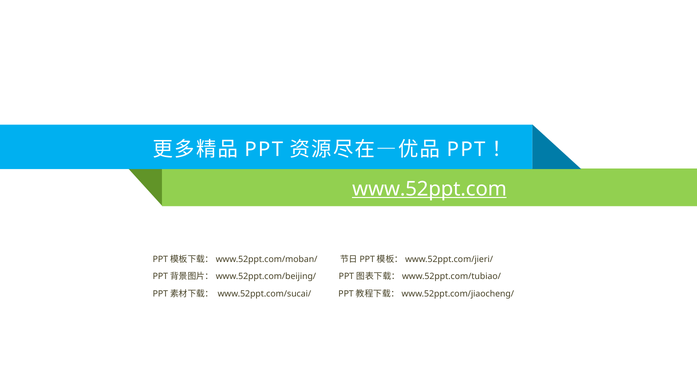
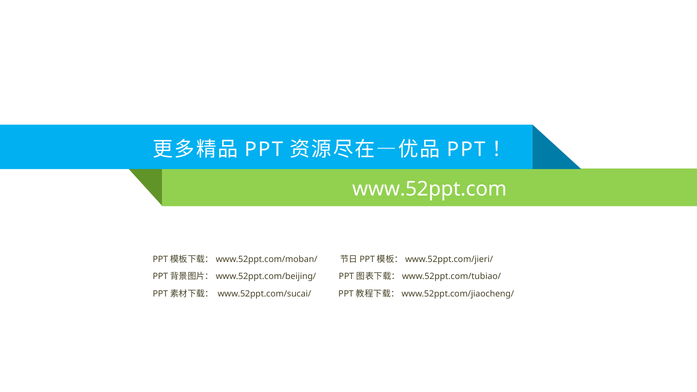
www.52ppt.com underline: present -> none (430, 189)
